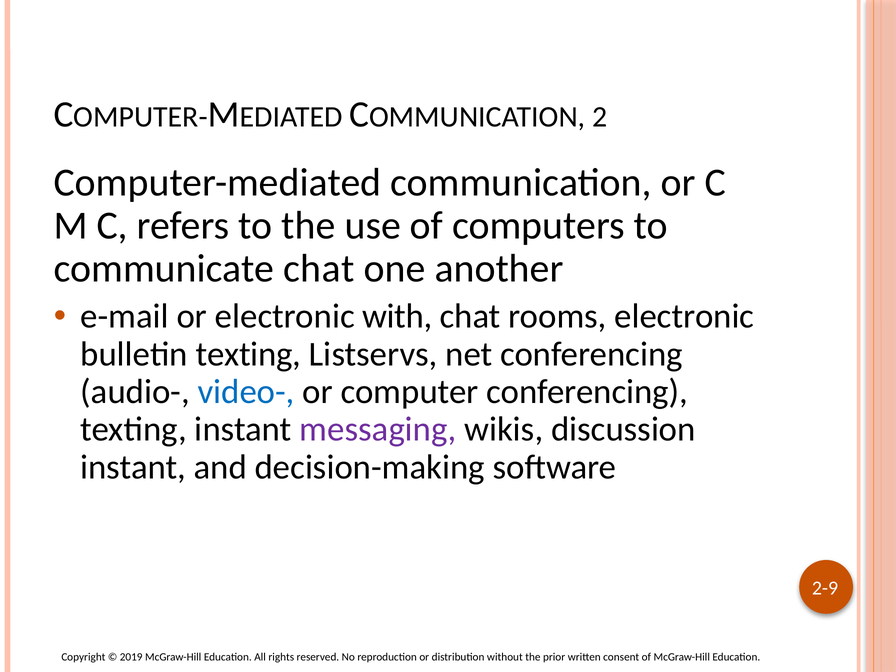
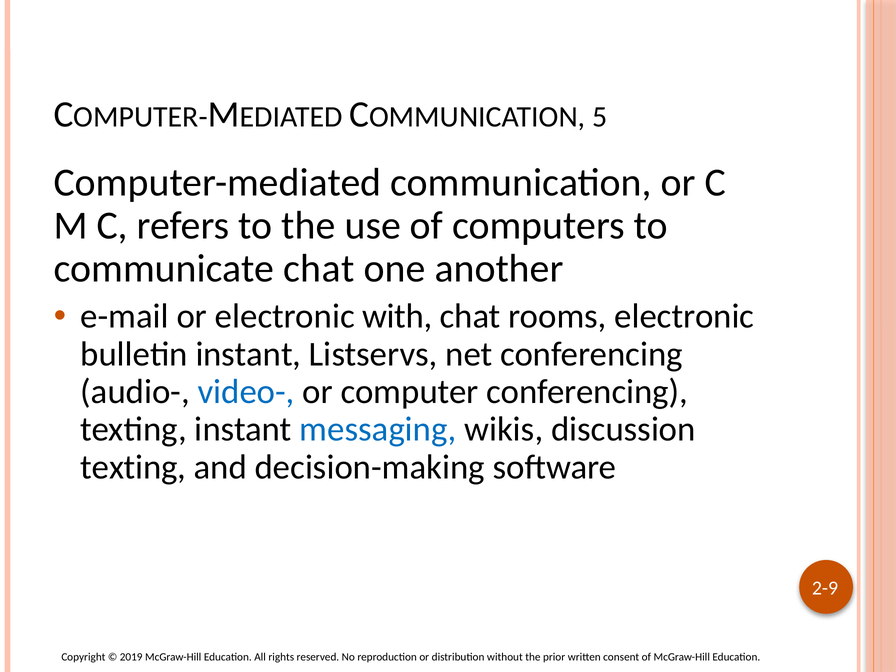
2: 2 -> 5 (600, 117)
bulletin texting: texting -> instant (248, 354)
messaging colour: purple -> blue (378, 429)
instant: instant -> texting (133, 467)
